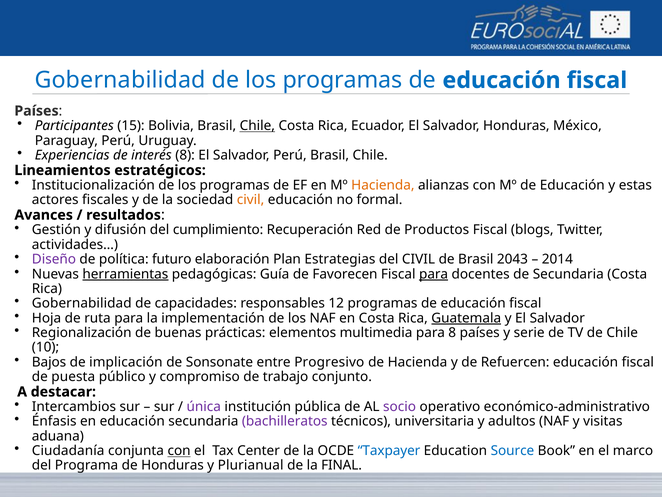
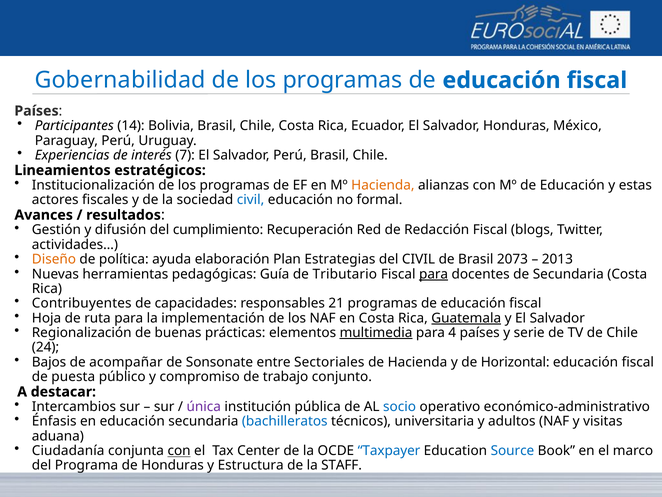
15: 15 -> 14 (131, 126)
Chile underline: present -> none (257, 126)
interés 8: 8 -> 7 (185, 155)
civil colour: orange -> blue (251, 200)
Productos: Productos -> Redacción (437, 230)
Diseño colour: purple -> orange (54, 259)
futuro: futuro -> ayuda (172, 259)
2043: 2043 -> 2073 (512, 259)
2014: 2014 -> 2013 (557, 259)
herramientas underline: present -> none (125, 274)
Favorecen: Favorecen -> Tributario (345, 274)
Gobernabilidad: Gobernabilidad -> Contribuyentes (82, 303)
12: 12 -> 21 (336, 303)
multimedia underline: none -> present (376, 332)
para 8: 8 -> 4 (452, 332)
10: 10 -> 24 (46, 347)
implicación: implicación -> acompañar (126, 362)
Progresivo: Progresivo -> Sectoriales (329, 362)
Refuercen: Refuercen -> Horizontal (515, 362)
socio colour: purple -> blue (400, 406)
bachilleratos colour: purple -> blue (285, 421)
Plurianual: Plurianual -> Estructura (251, 465)
FINAL: FINAL -> STAFF (342, 465)
